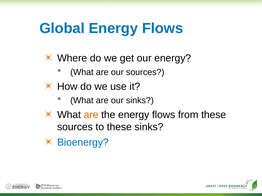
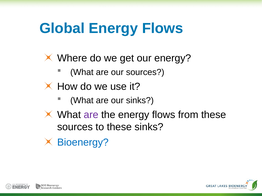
are colour: orange -> purple (91, 115)
